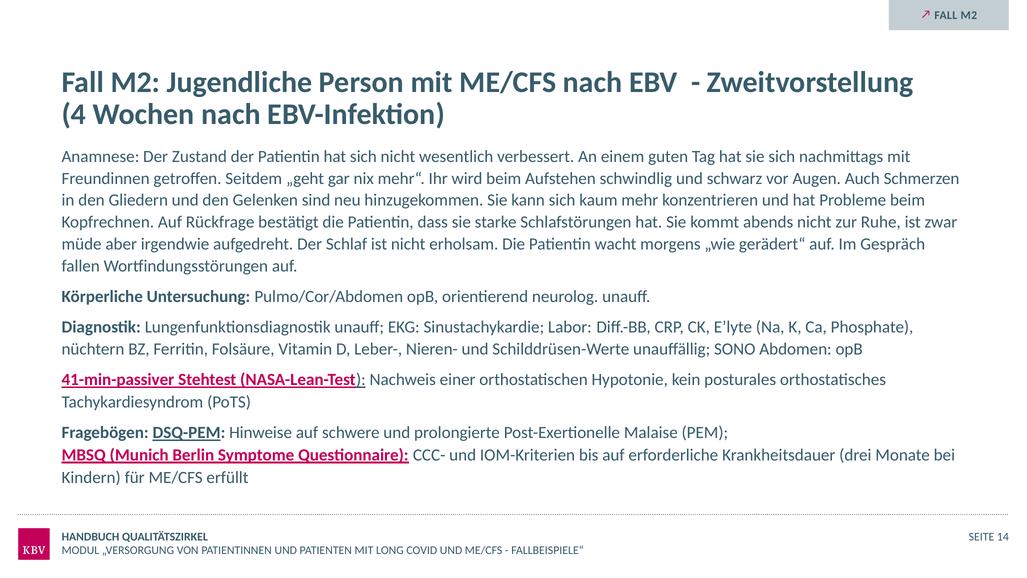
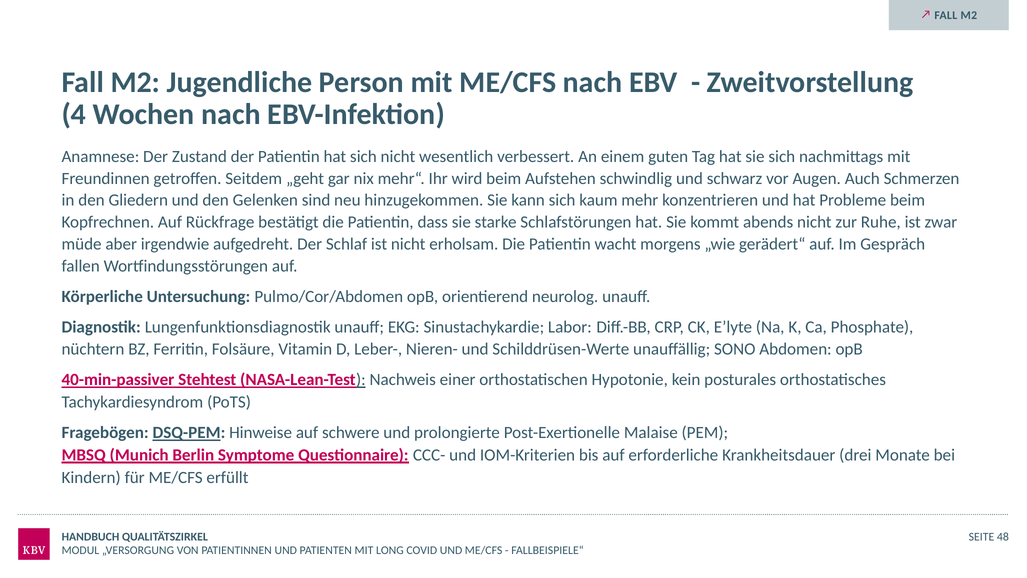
41-min-passiver: 41-min-passiver -> 40-min-passiver (118, 380)
14: 14 -> 48 (1003, 536)
